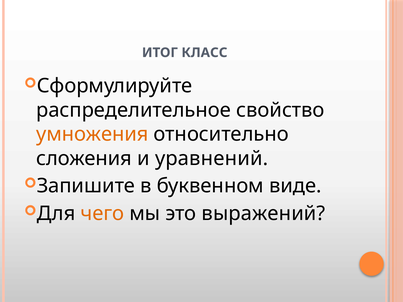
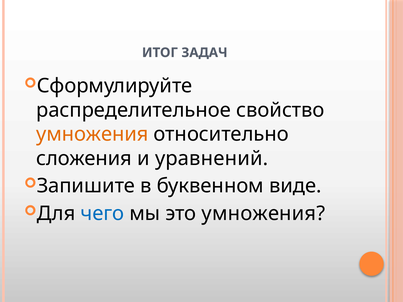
КЛАСС: КЛАСС -> ЗАДАЧ (205, 53)
чего colour: orange -> blue (102, 214)
это выражений: выражений -> умножения (263, 214)
